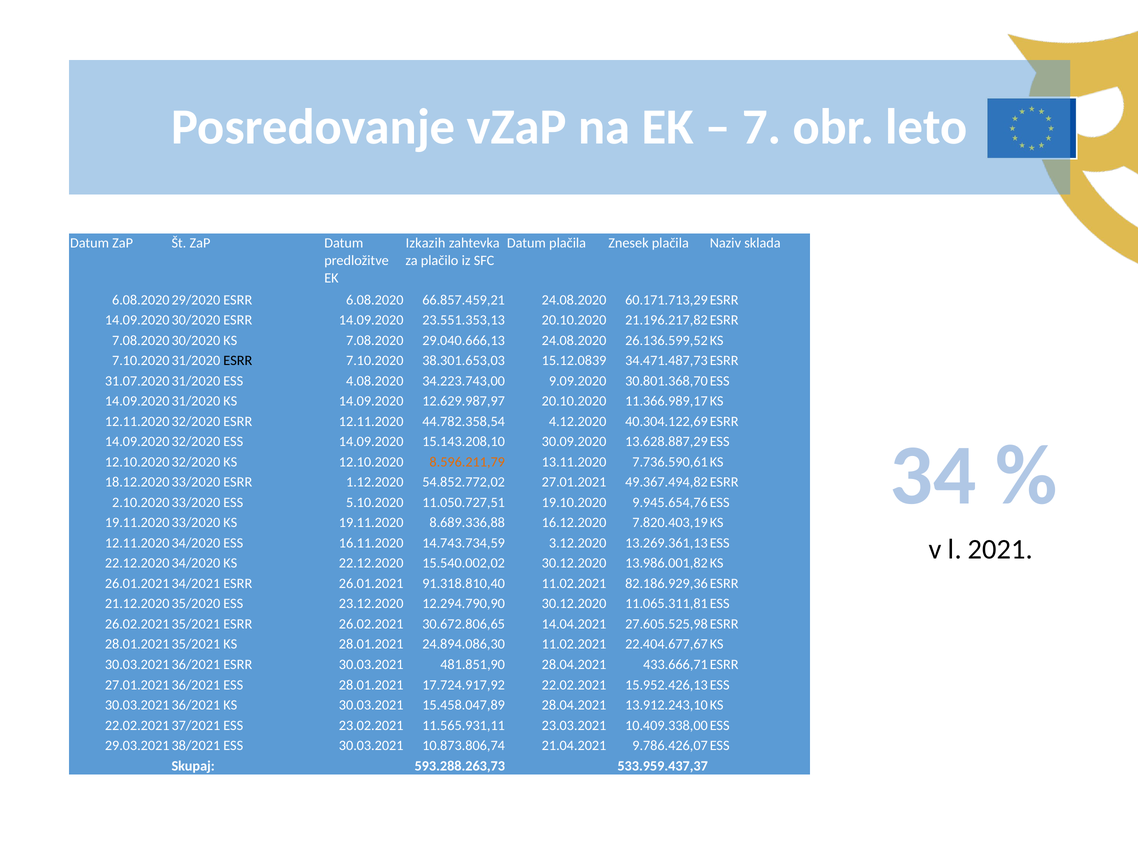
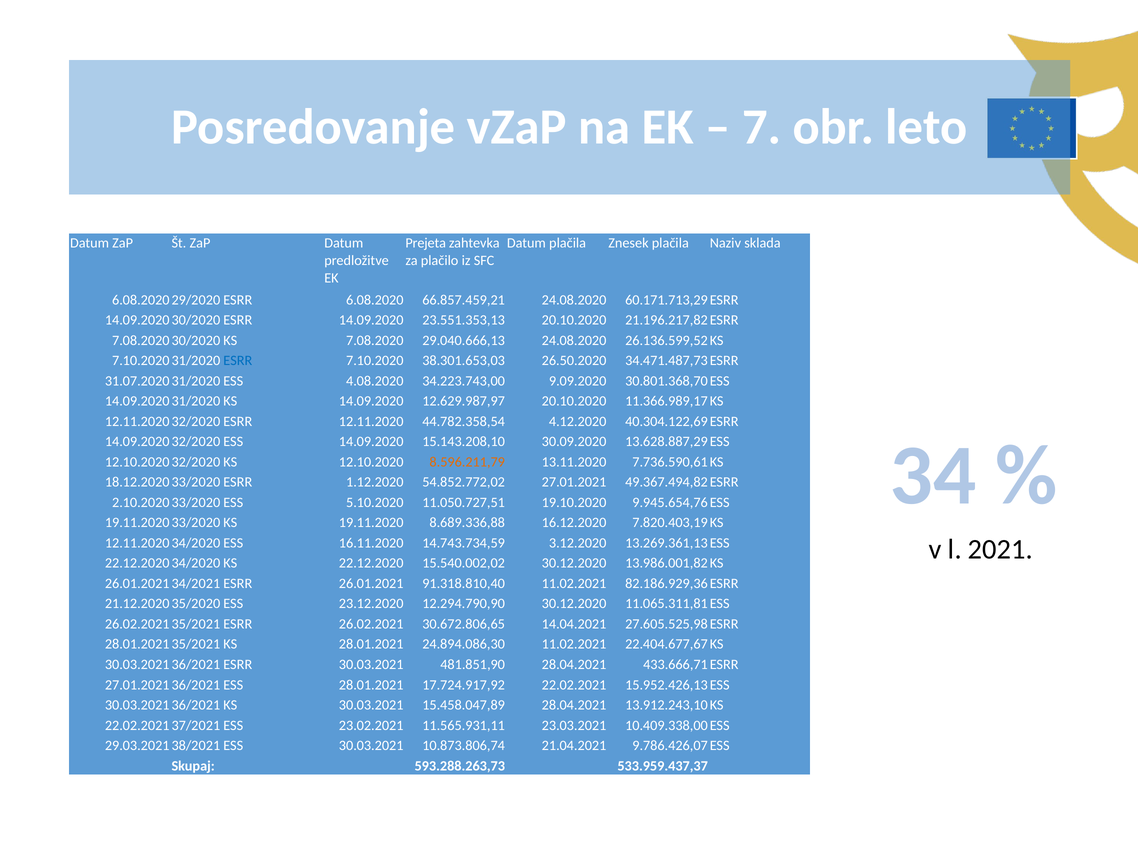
Izkazih: Izkazih -> Prejeta (426, 243)
ESRR colour: black -> blue (238, 360)
15.12.0839: 15.12.0839 -> 26.50.2020 (574, 360)
